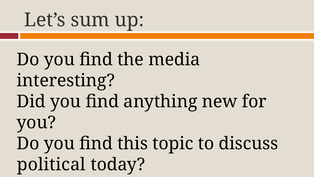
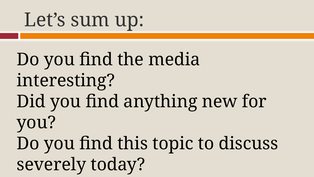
political: political -> severely (51, 164)
